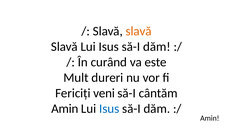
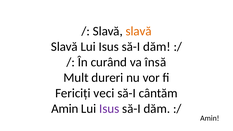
este: este -> însă (155, 62)
veni: veni -> veci (104, 93)
Isus colour: blue -> purple (109, 109)
